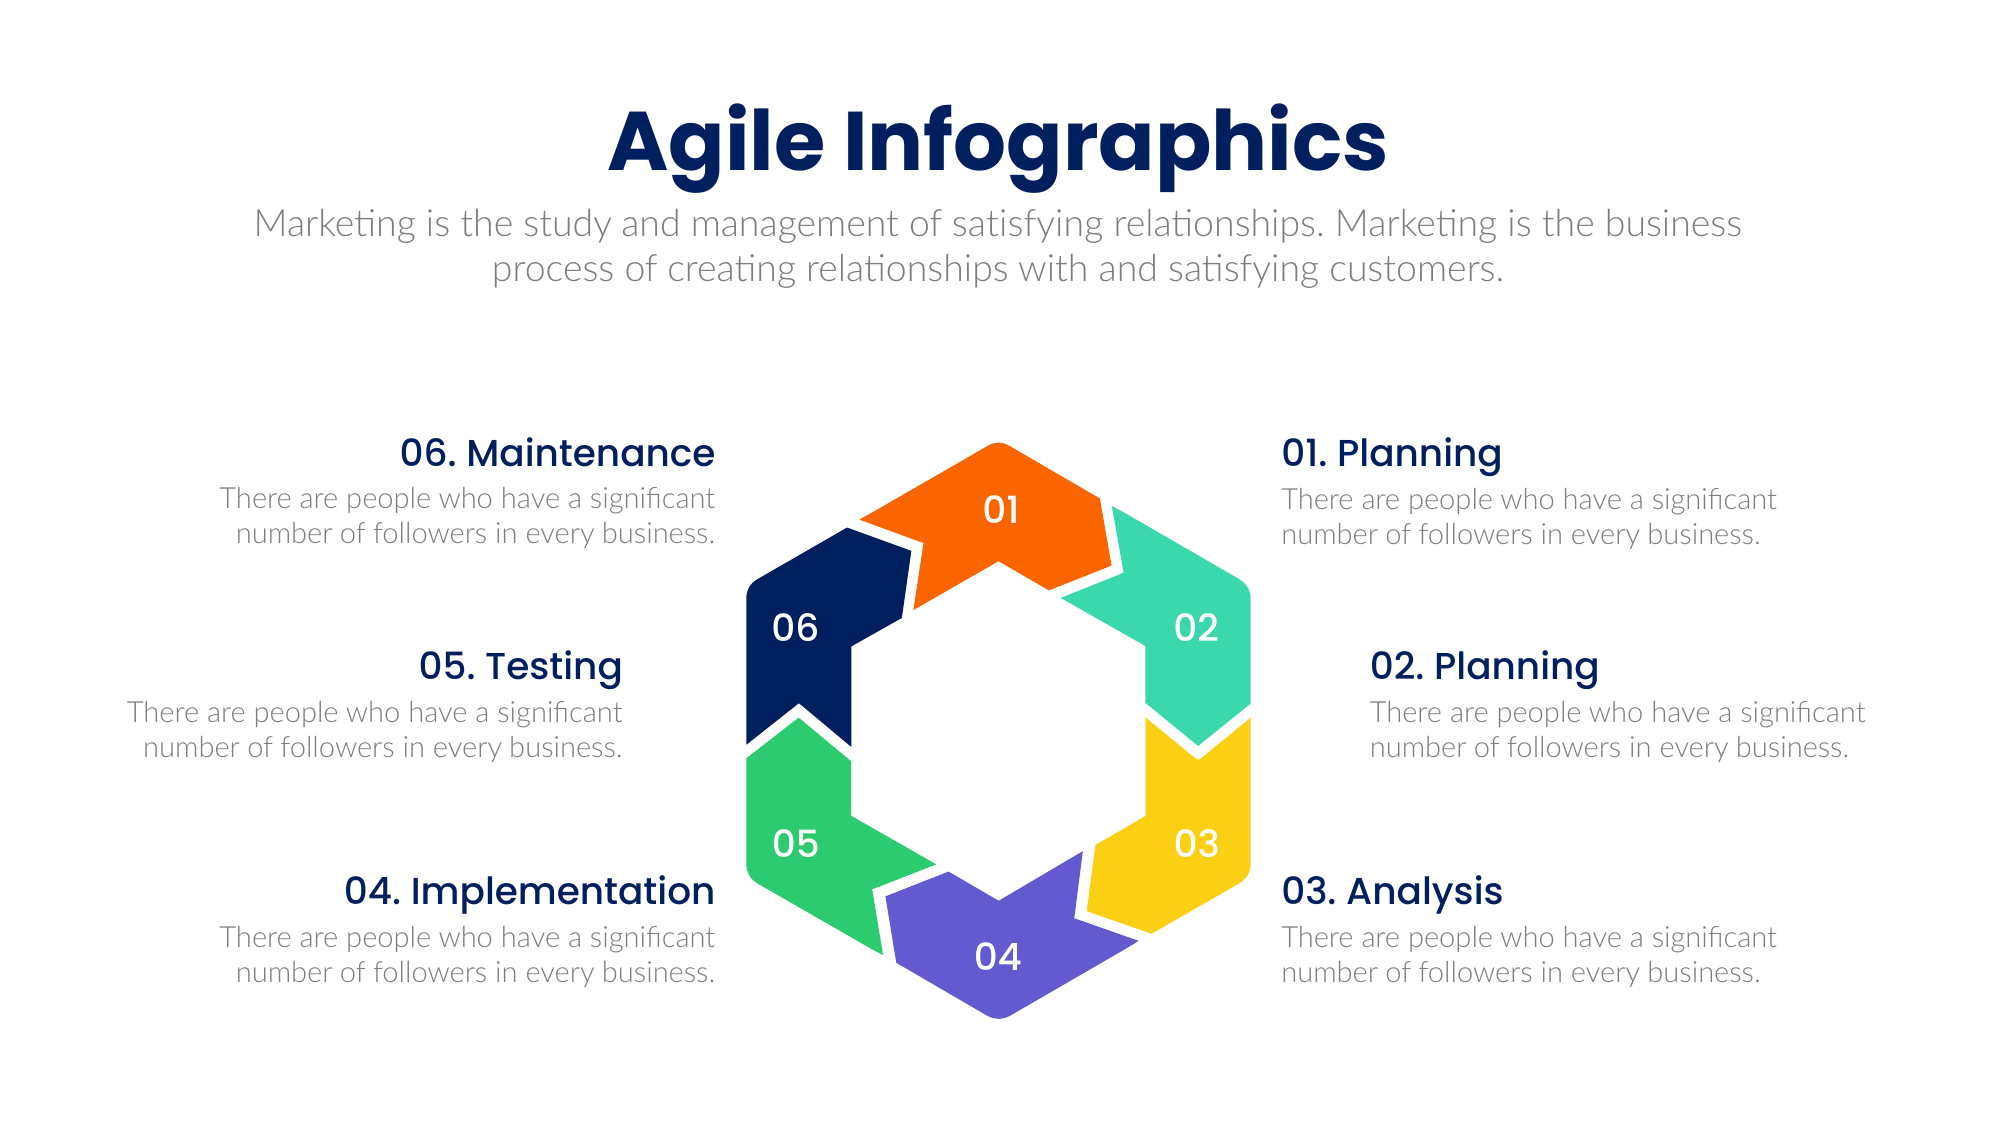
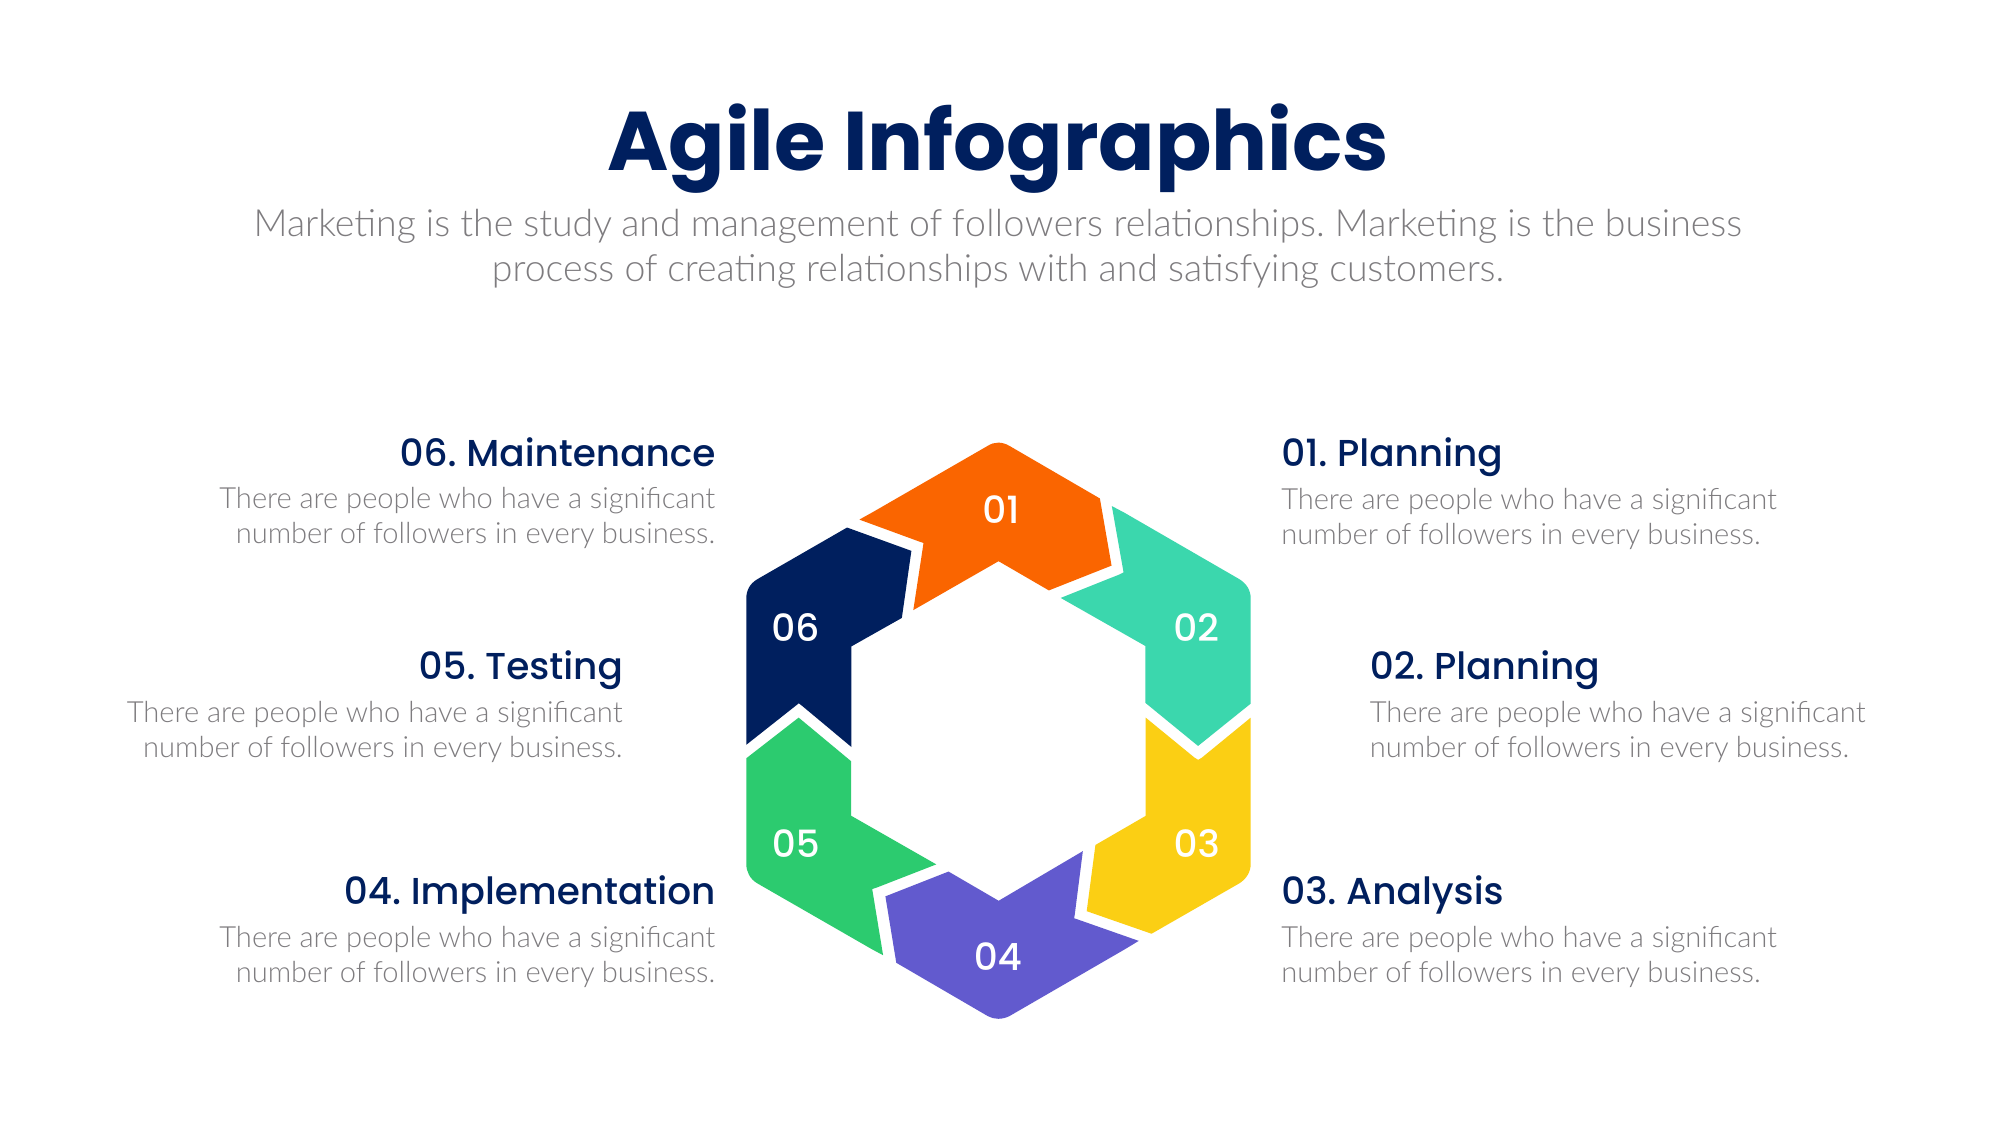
management of satisfying: satisfying -> followers (1028, 224)
